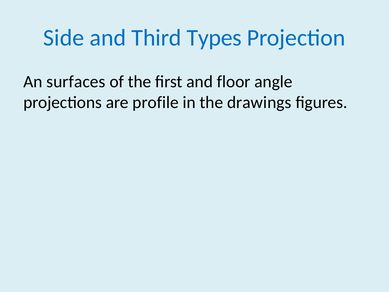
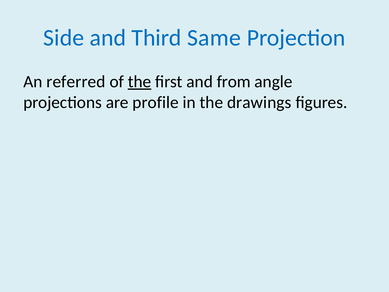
Types: Types -> Same (214, 38)
surfaces: surfaces -> referred (76, 82)
the underline: none -> present (140, 82)
floor: floor -> from (234, 82)
